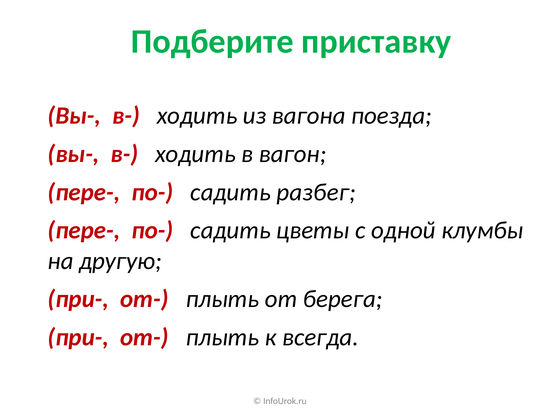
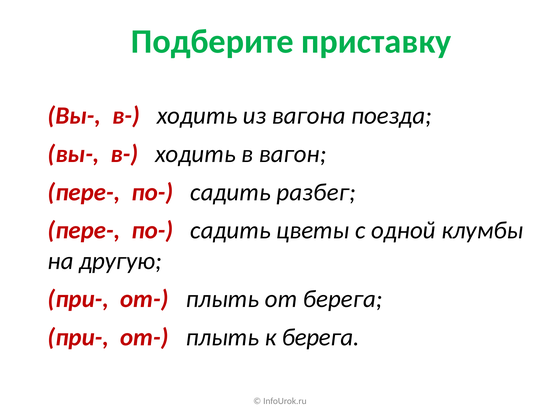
к всегда: всегда -> берега (321, 337)
